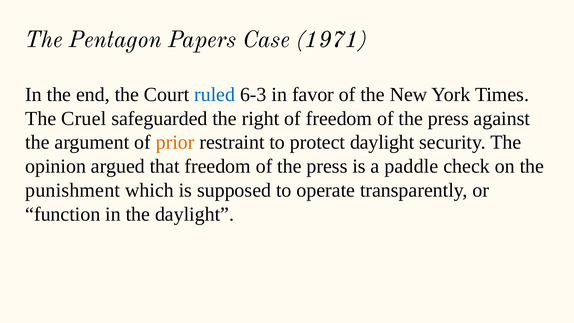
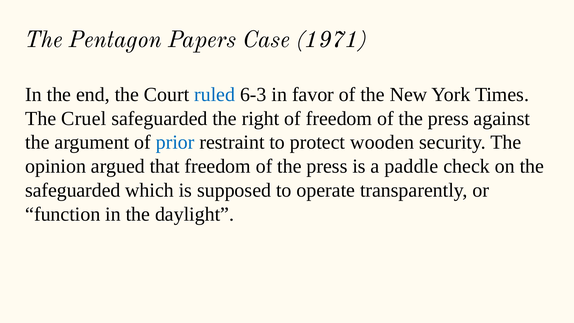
prior colour: orange -> blue (175, 142)
protect daylight: daylight -> wooden (382, 142)
punishment: punishment -> safeguarded (73, 190)
